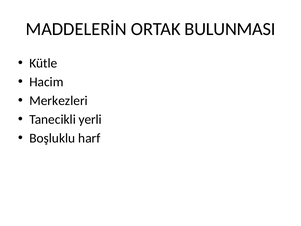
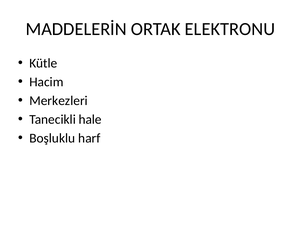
BULUNMASI: BULUNMASI -> ELEKTRONU (230, 29)
yerli: yerli -> hale (90, 119)
